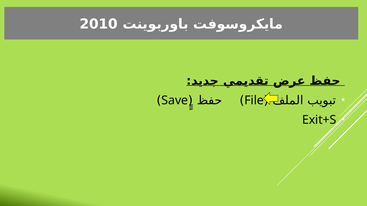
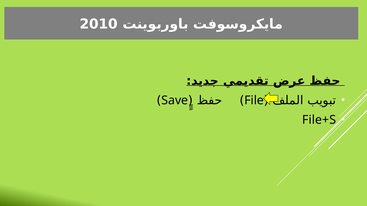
Exit+S: Exit+S -> File+S (319, 120)
